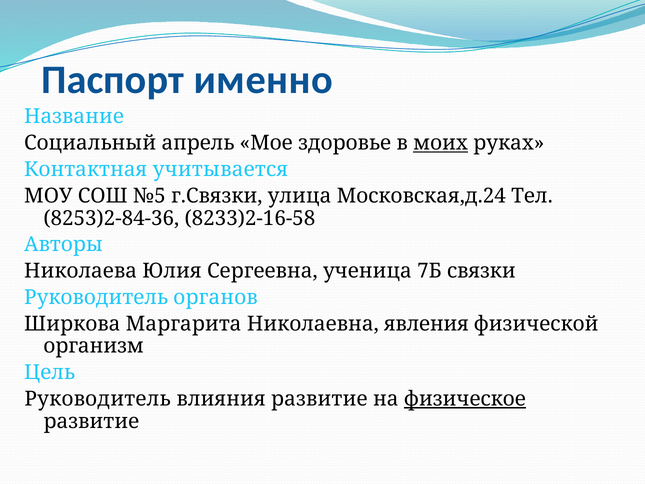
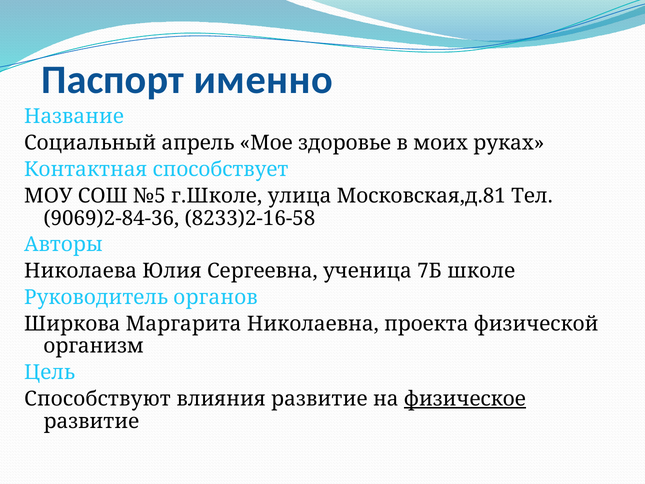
моих underline: present -> none (440, 143)
учитывается: учитывается -> способствует (221, 169)
г.Связки: г.Связки -> г.Школе (217, 196)
Московская,д.24: Московская,д.24 -> Московская,д.81 (421, 196)
8253)2-84-36: 8253)2-84-36 -> 9069)2-84-36 (111, 218)
связки: связки -> школе (481, 271)
явления: явления -> проекта (426, 324)
Руководитель: Руководитель -> Способствуют (98, 399)
